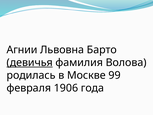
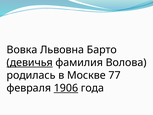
Агнии: Агнии -> Вовка (22, 50)
99: 99 -> 77 (115, 75)
1906 underline: none -> present (66, 88)
